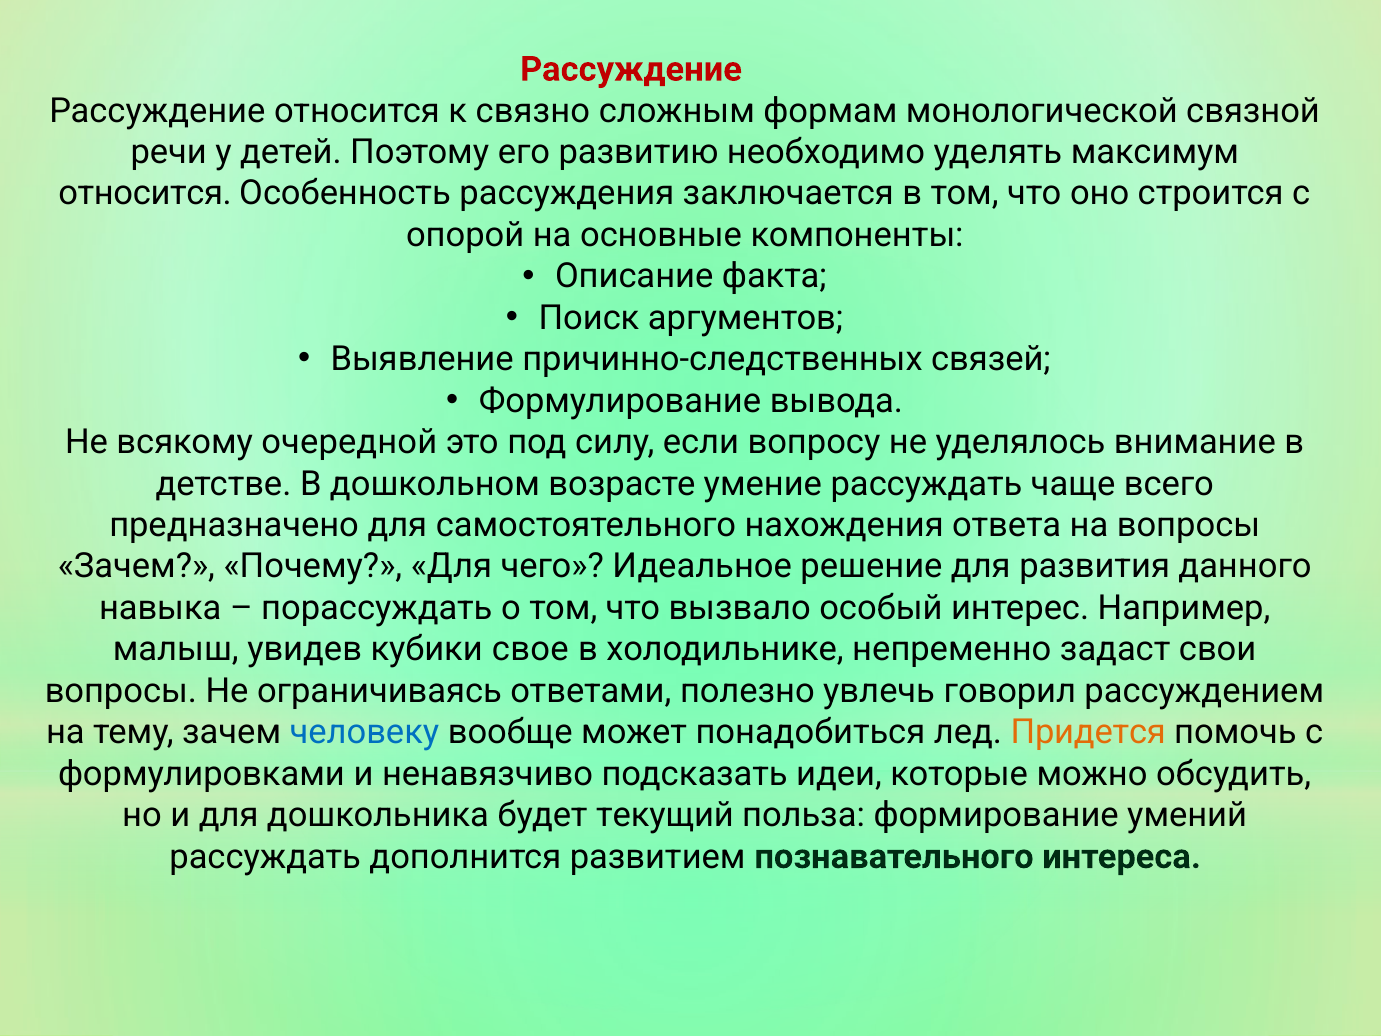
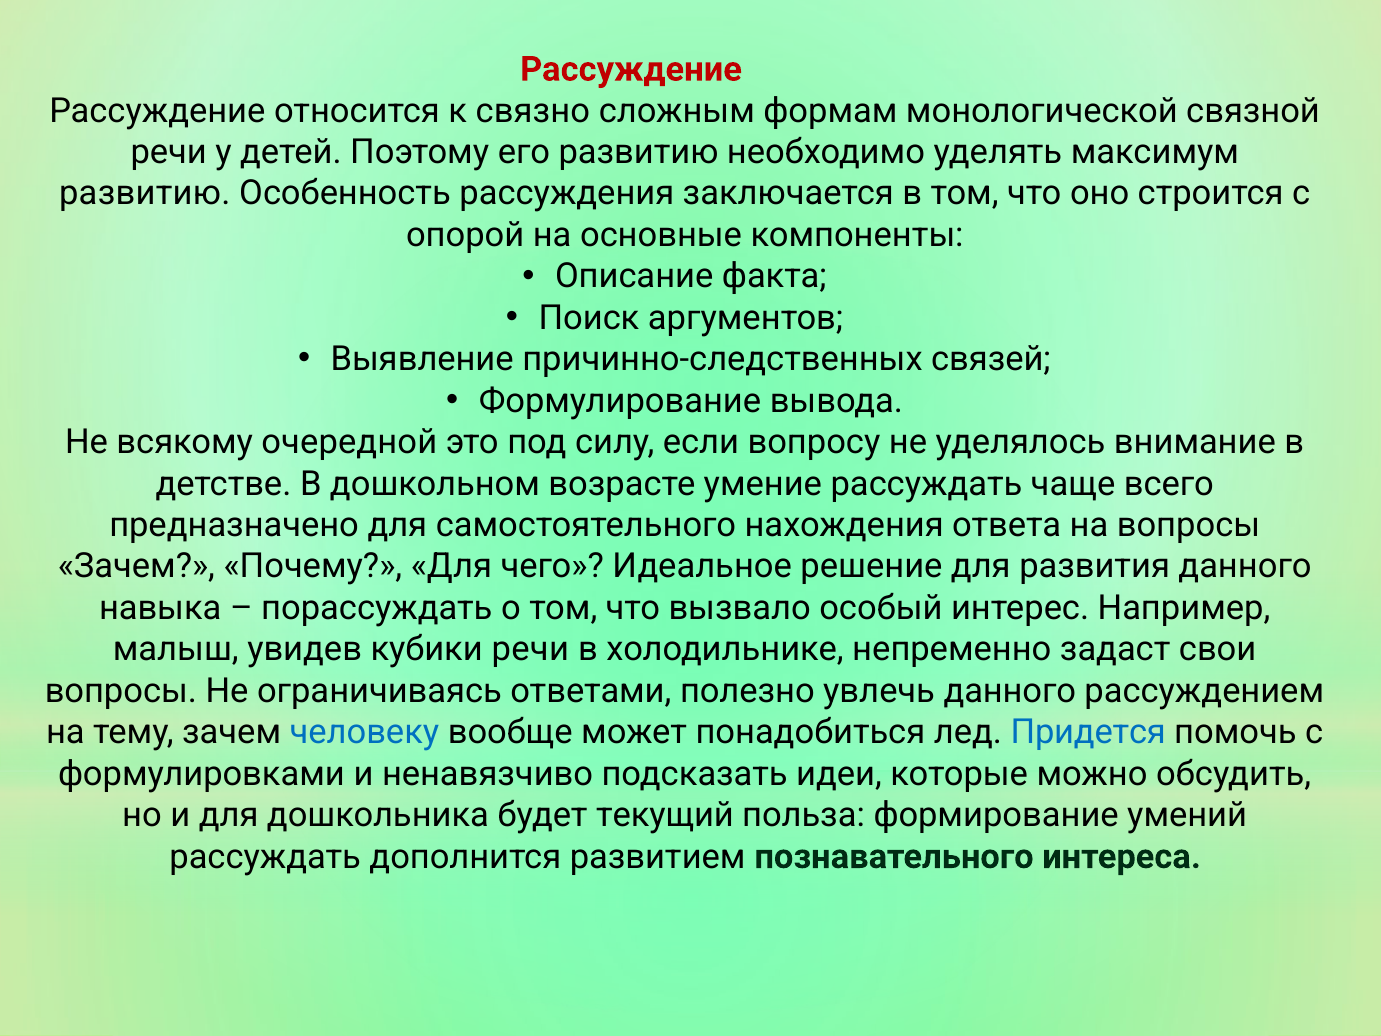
относится: относится -> развитию (145, 194)
кубики свое: свое -> речи (530, 649)
увлечь говорил: говорил -> данного (1010, 691)
Придется colour: orange -> blue (1088, 732)
